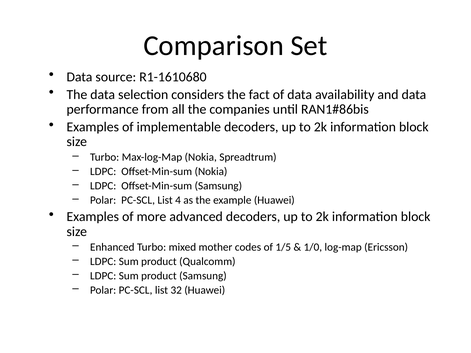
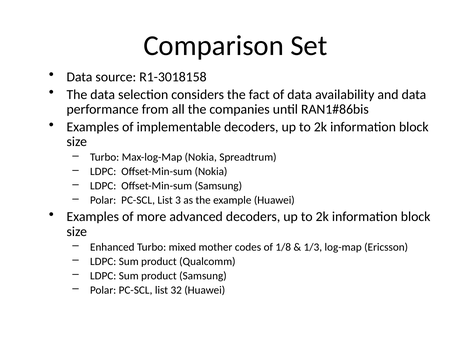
R1-1610680: R1-1610680 -> R1-3018158 (173, 77)
4: 4 -> 3 (178, 200)
1/5: 1/5 -> 1/8 (283, 247)
1/0: 1/0 -> 1/3 (313, 247)
